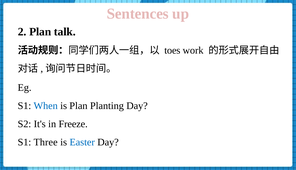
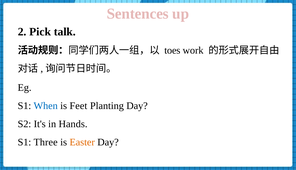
2 Plan: Plan -> Pick (40, 32)
is Plan: Plan -> Feet (78, 106)
Freeze: Freeze -> Hands (73, 124)
Easter colour: blue -> orange (82, 142)
